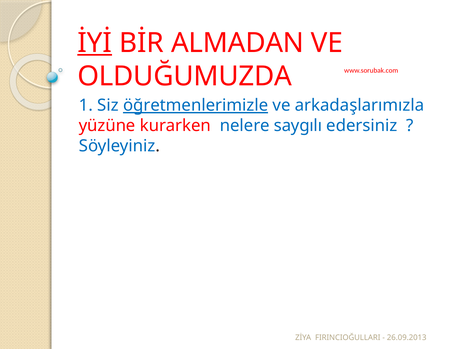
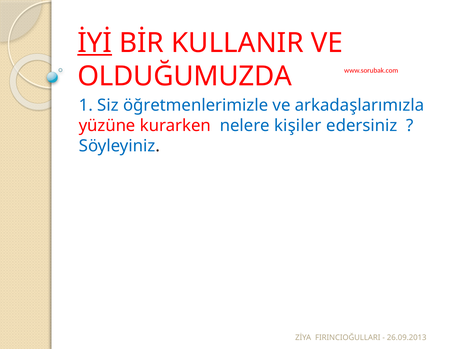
ALMADAN: ALMADAN -> KULLANIR (237, 43)
öğretmenlerimizle underline: present -> none (196, 105)
saygılı: saygılı -> kişiler (298, 126)
